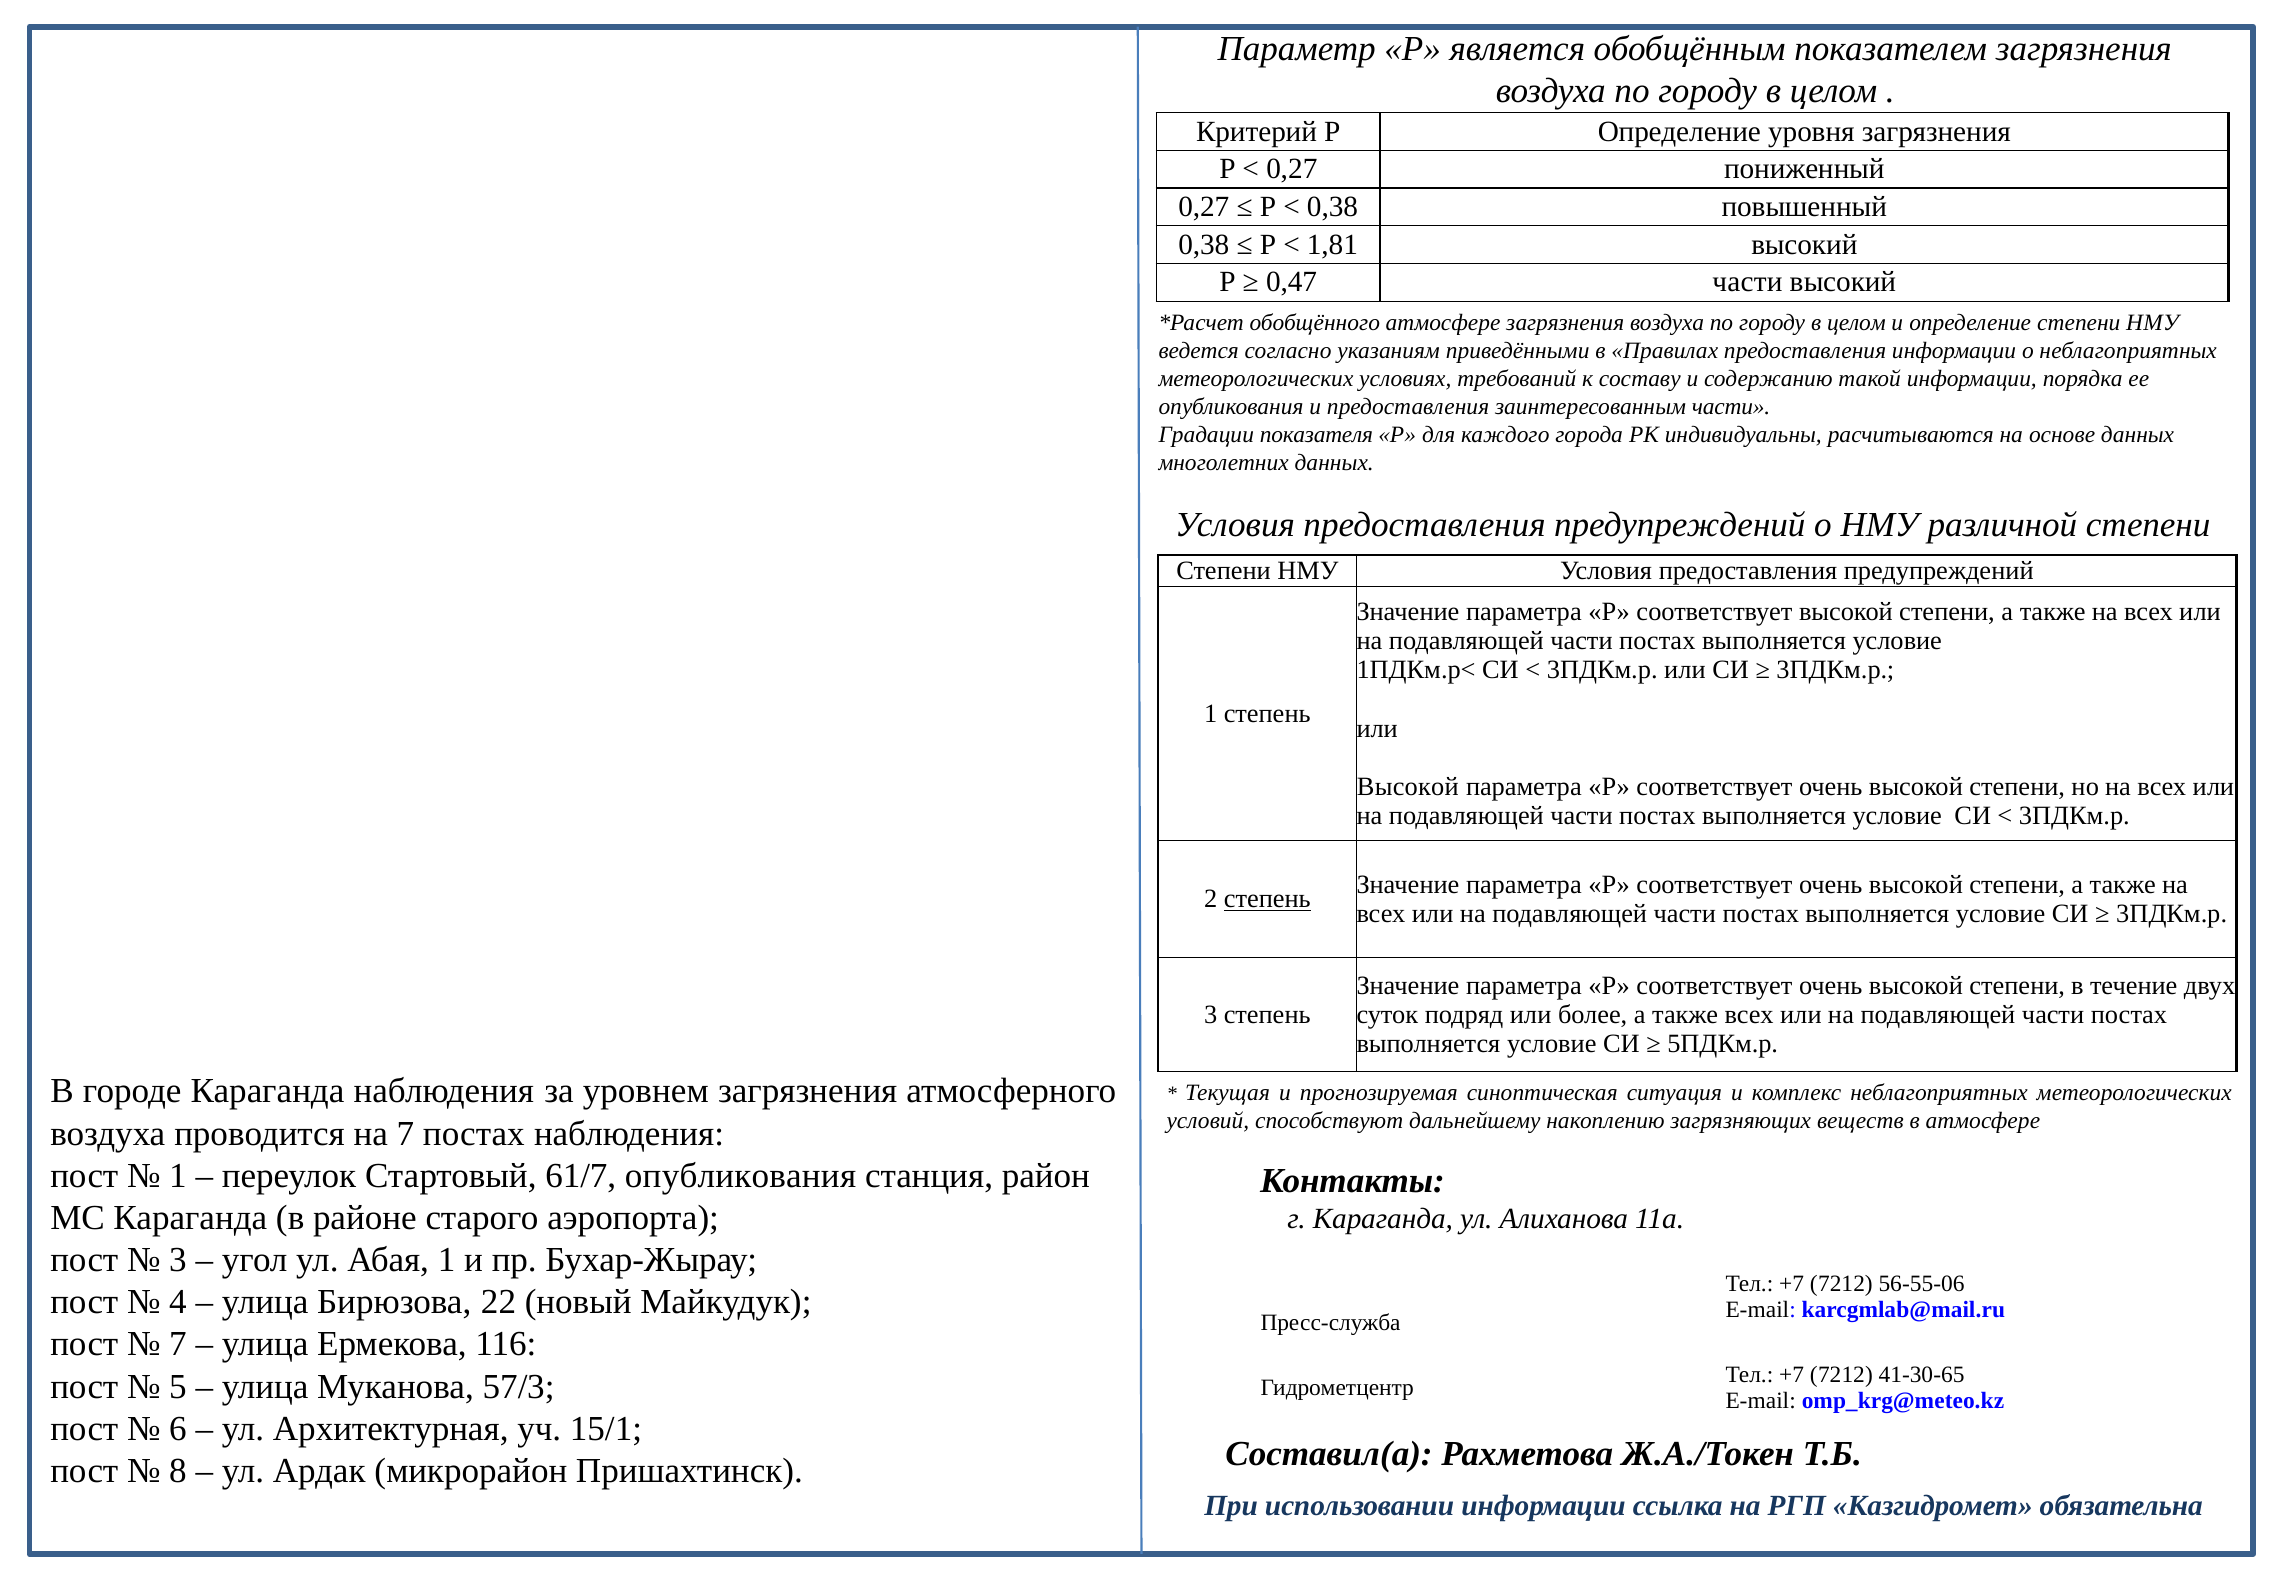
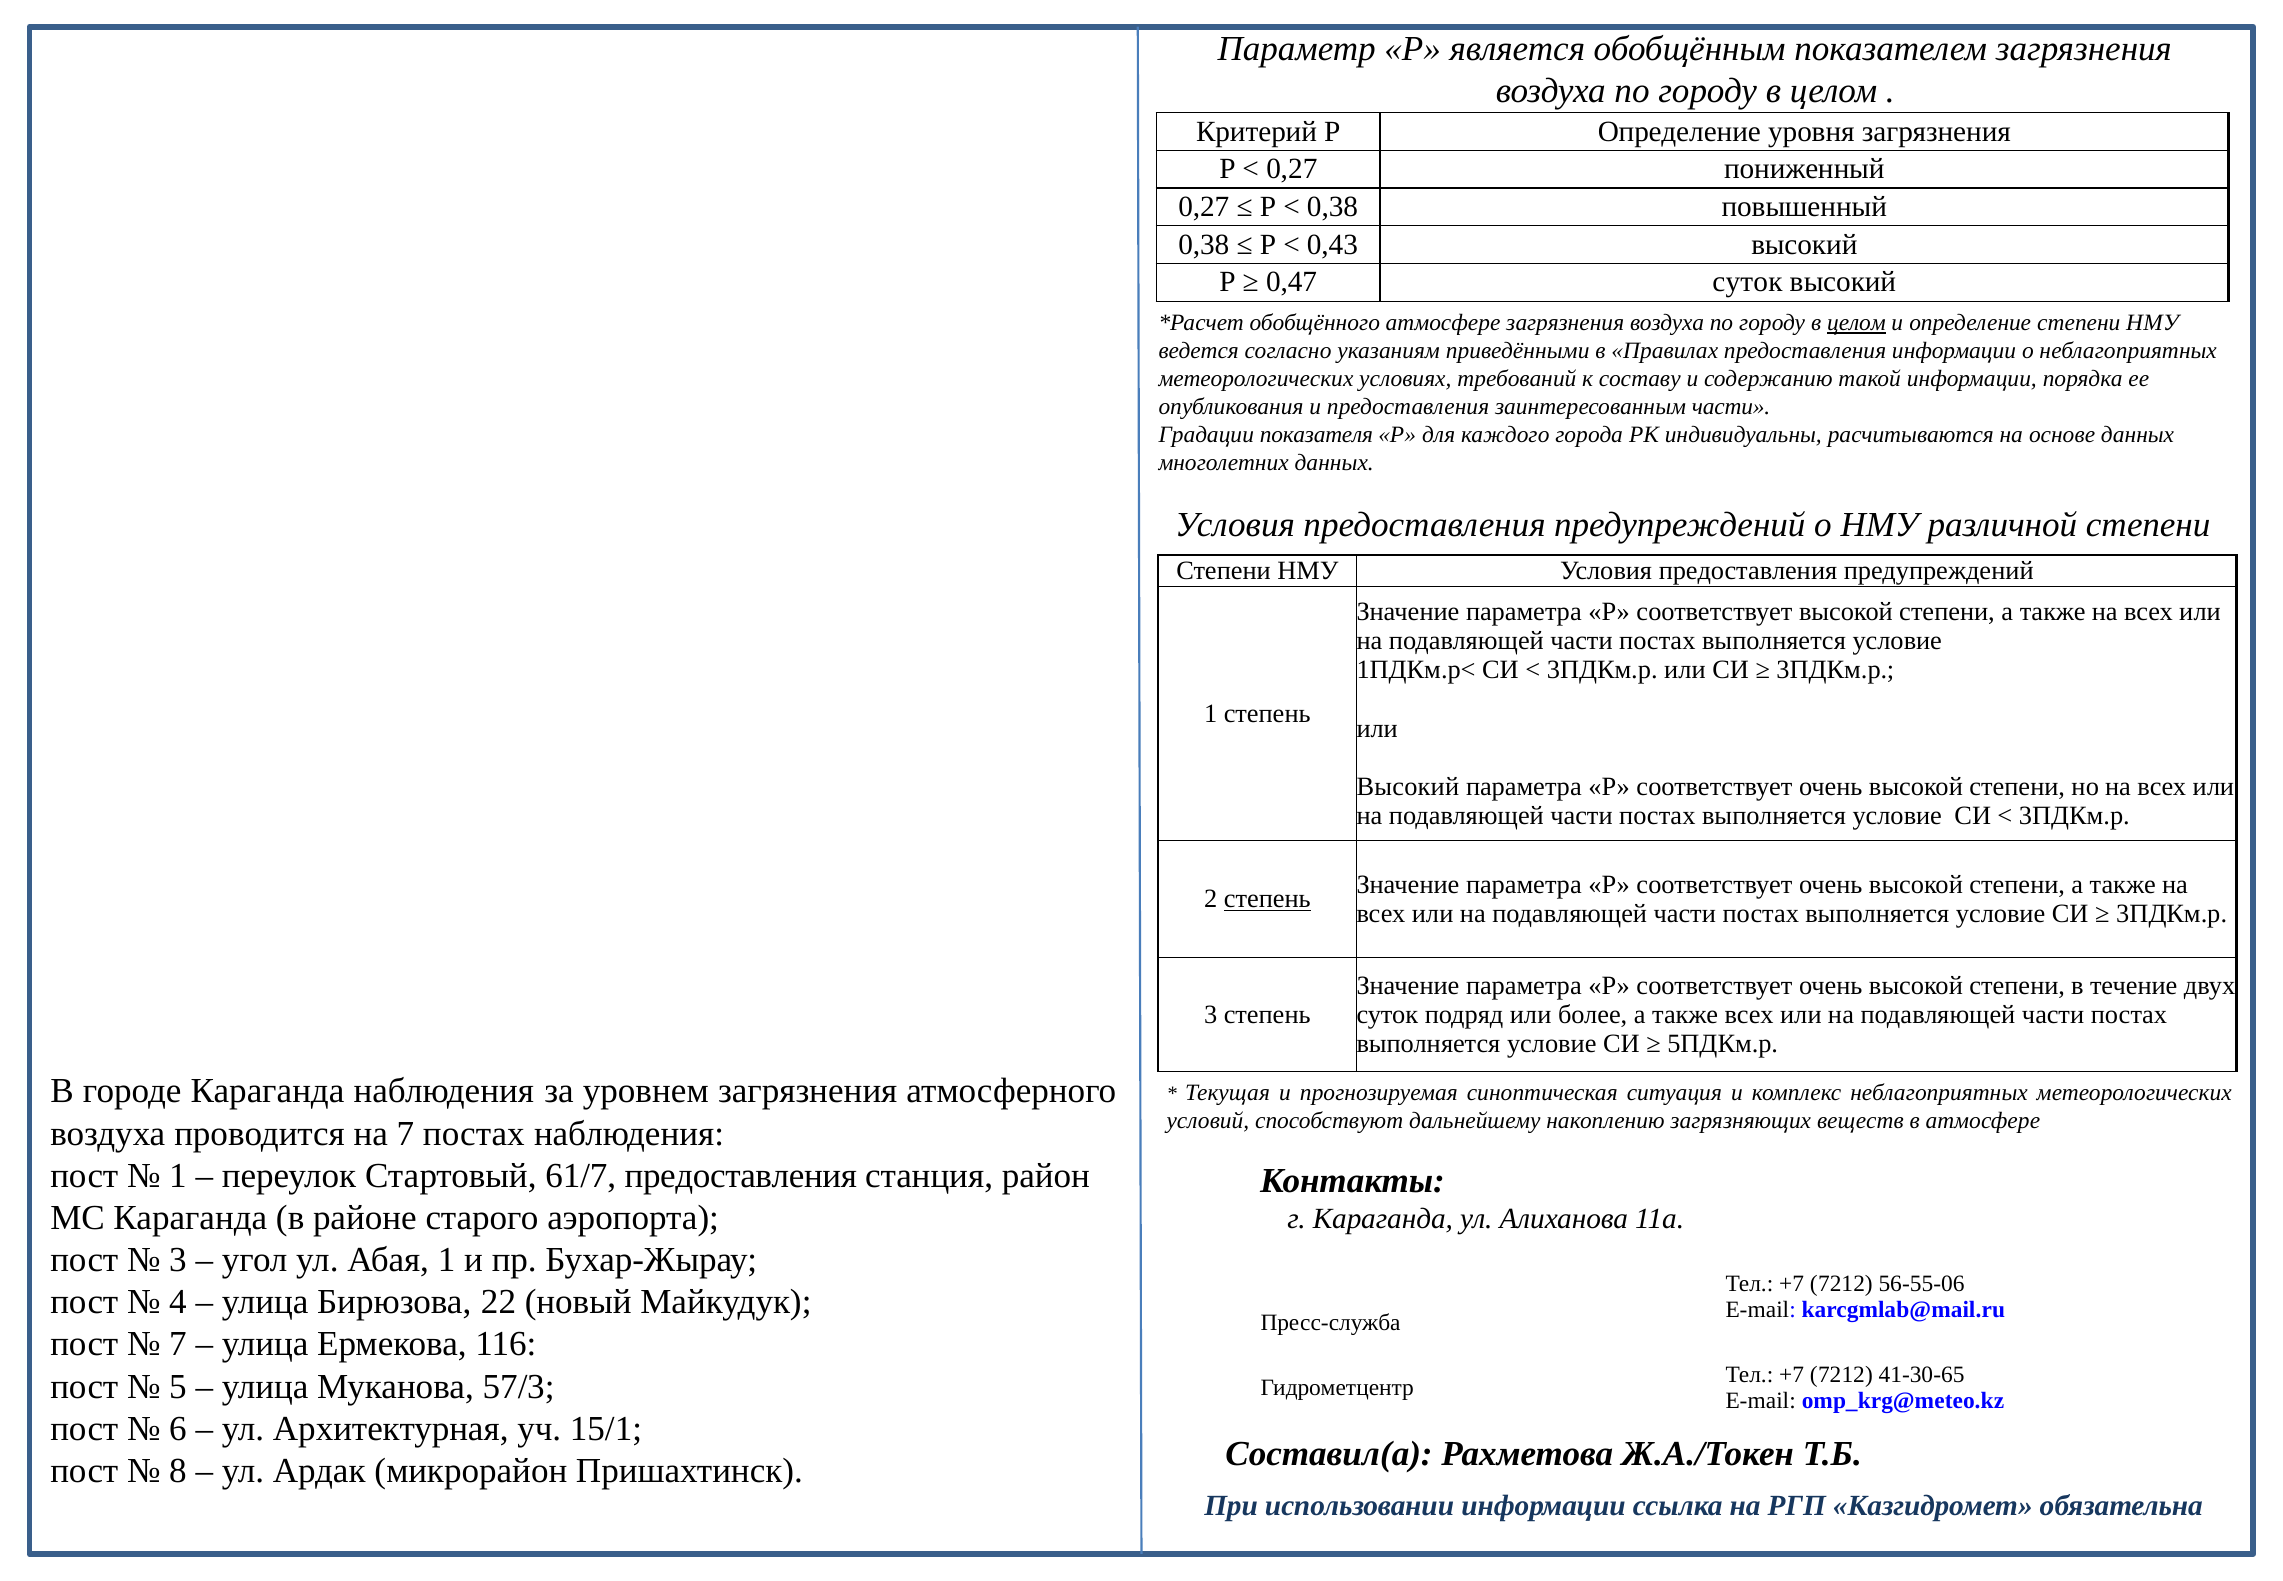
1,81: 1,81 -> 0,43 (1332, 244)
0,47 части: части -> суток (1747, 282)
целом underline: none -> present (1856, 323)
Высокой: Высокой -> Высокий (1408, 787)
61/7 опубликования: опубликования -> предоставления (741, 1175)
